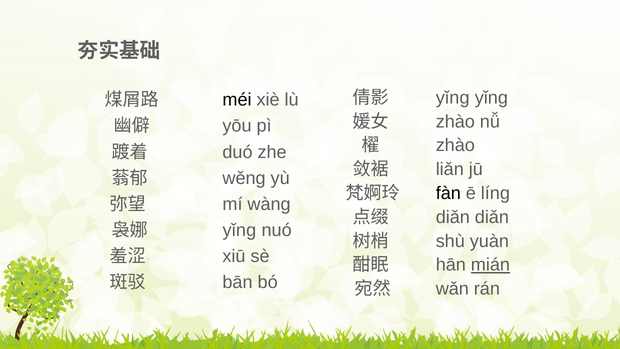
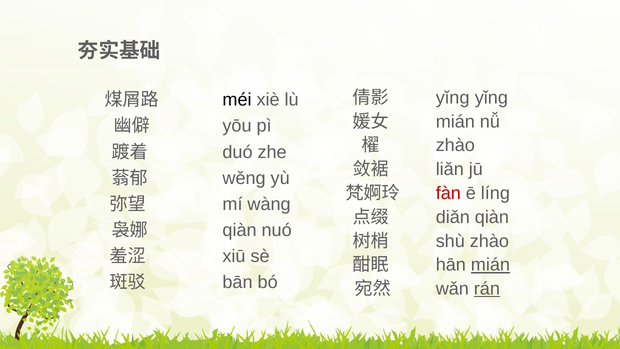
zhào: zhào -> mián (455, 122)
fàn colour: black -> red (448, 193)
diǎn diǎn: diǎn -> qiàn (492, 217)
yǐng: yǐng -> qiàn (240, 230)
shù yuàn: yuàn -> zhào (489, 241)
rán underline: none -> present (487, 289)
